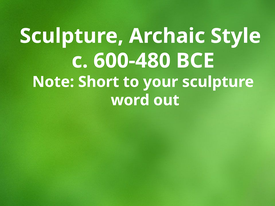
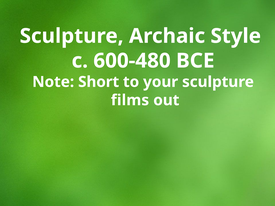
word: word -> films (130, 100)
